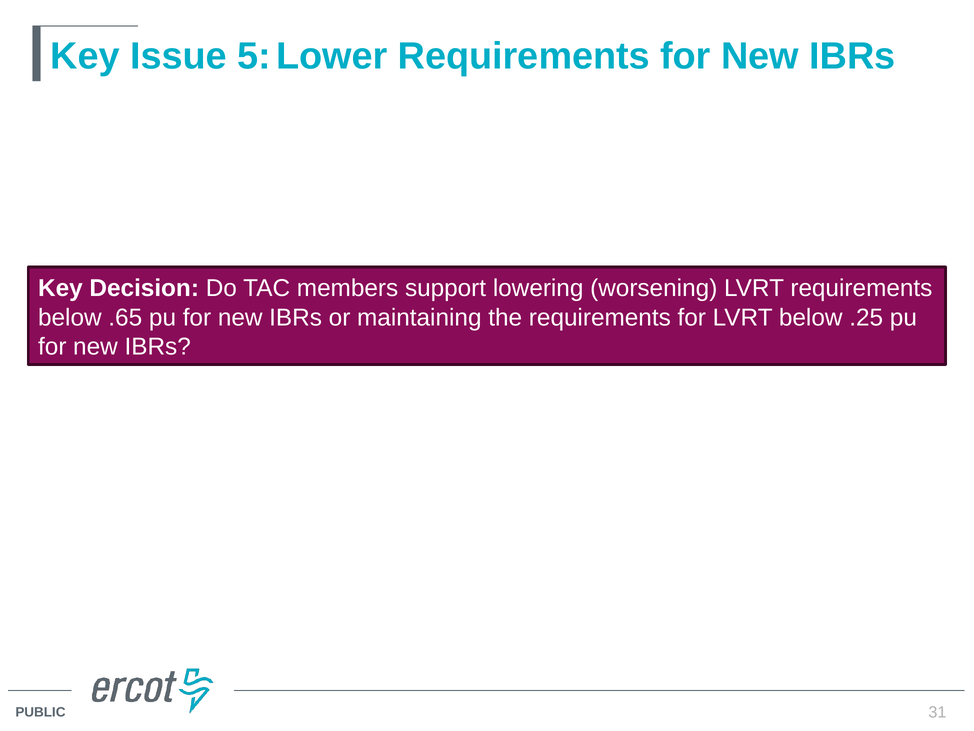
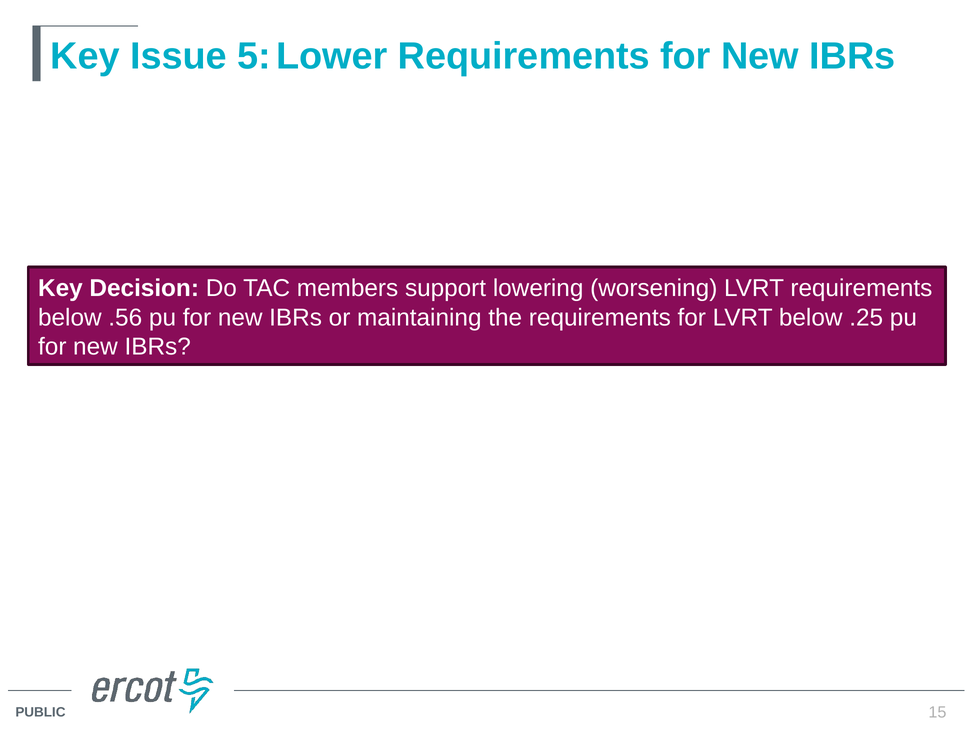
.65: .65 -> .56 (125, 317)
31: 31 -> 15 (937, 712)
